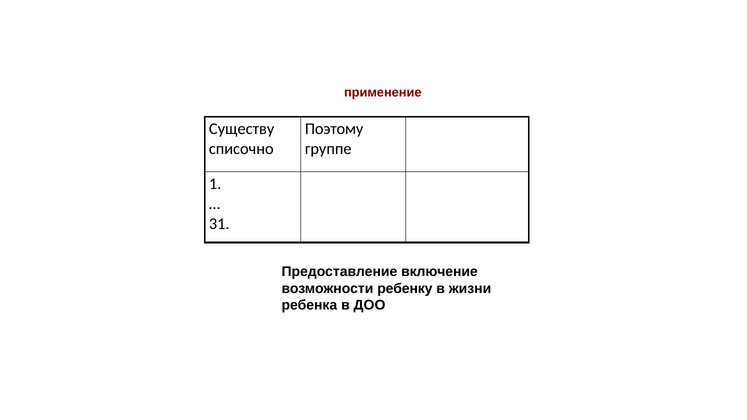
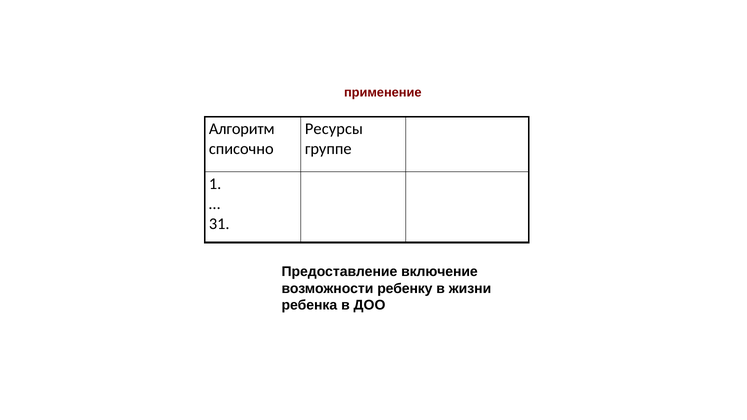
Существу: Существу -> Алгоритм (242, 129)
Поэтому: Поэтому -> Ресурсы (334, 129)
